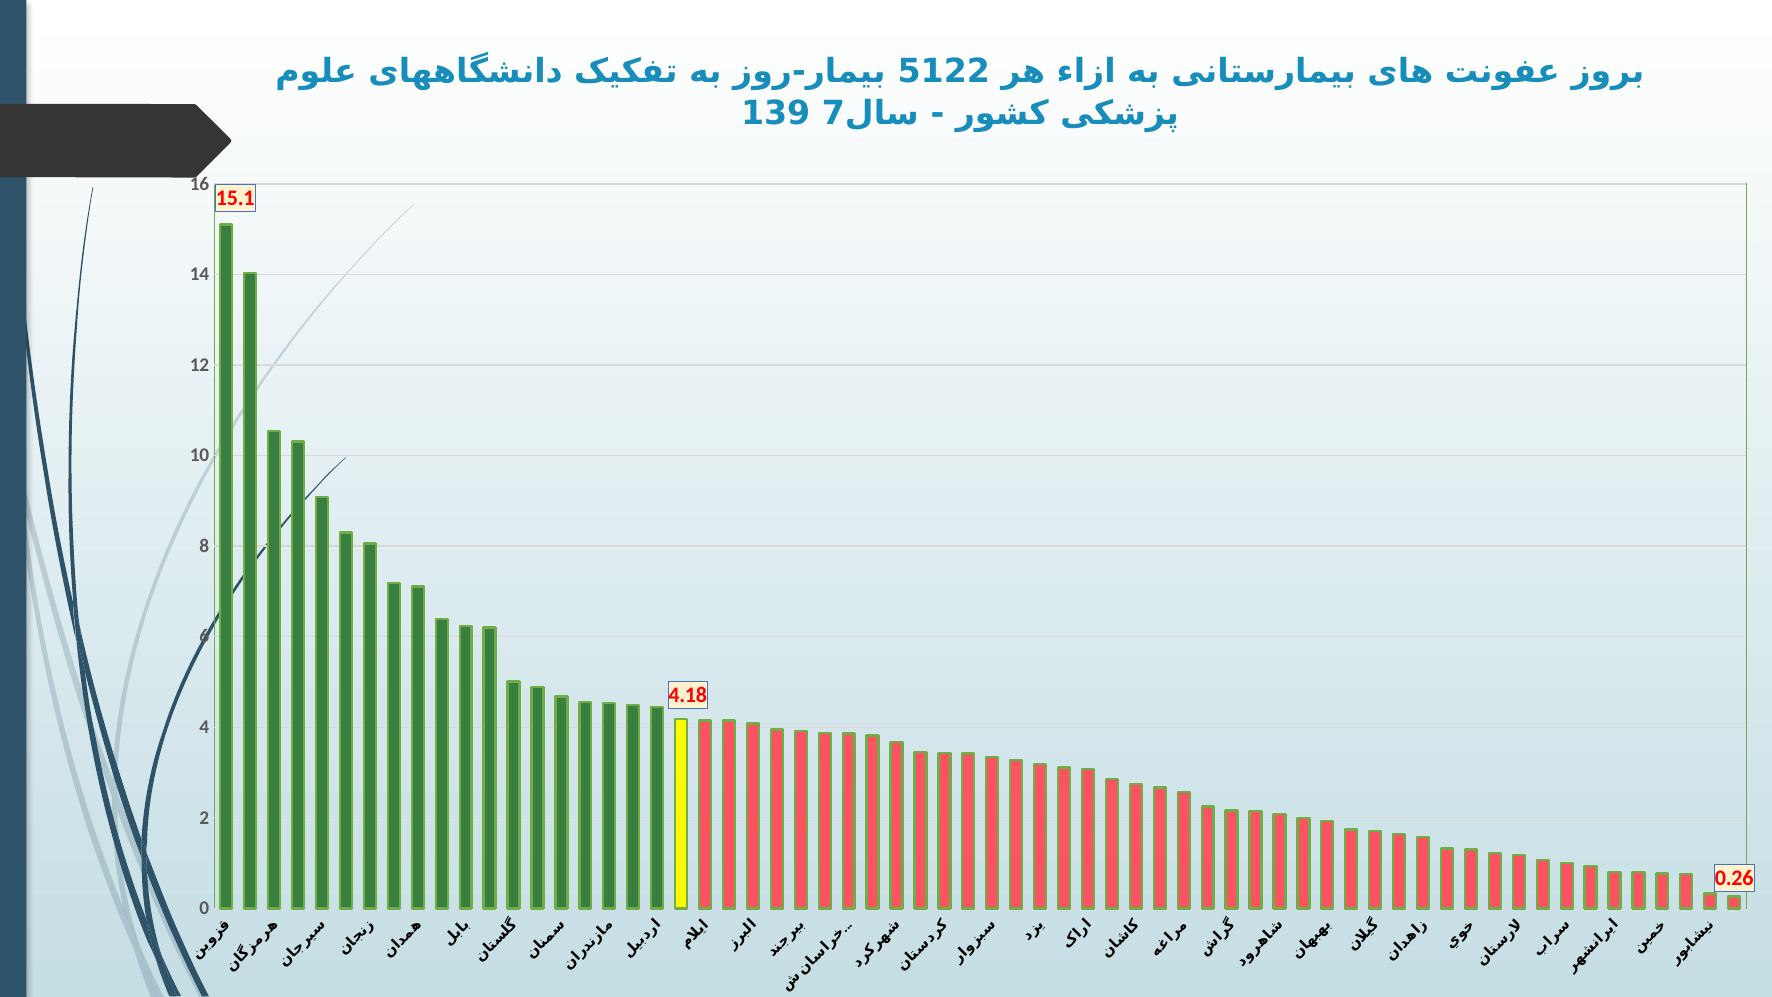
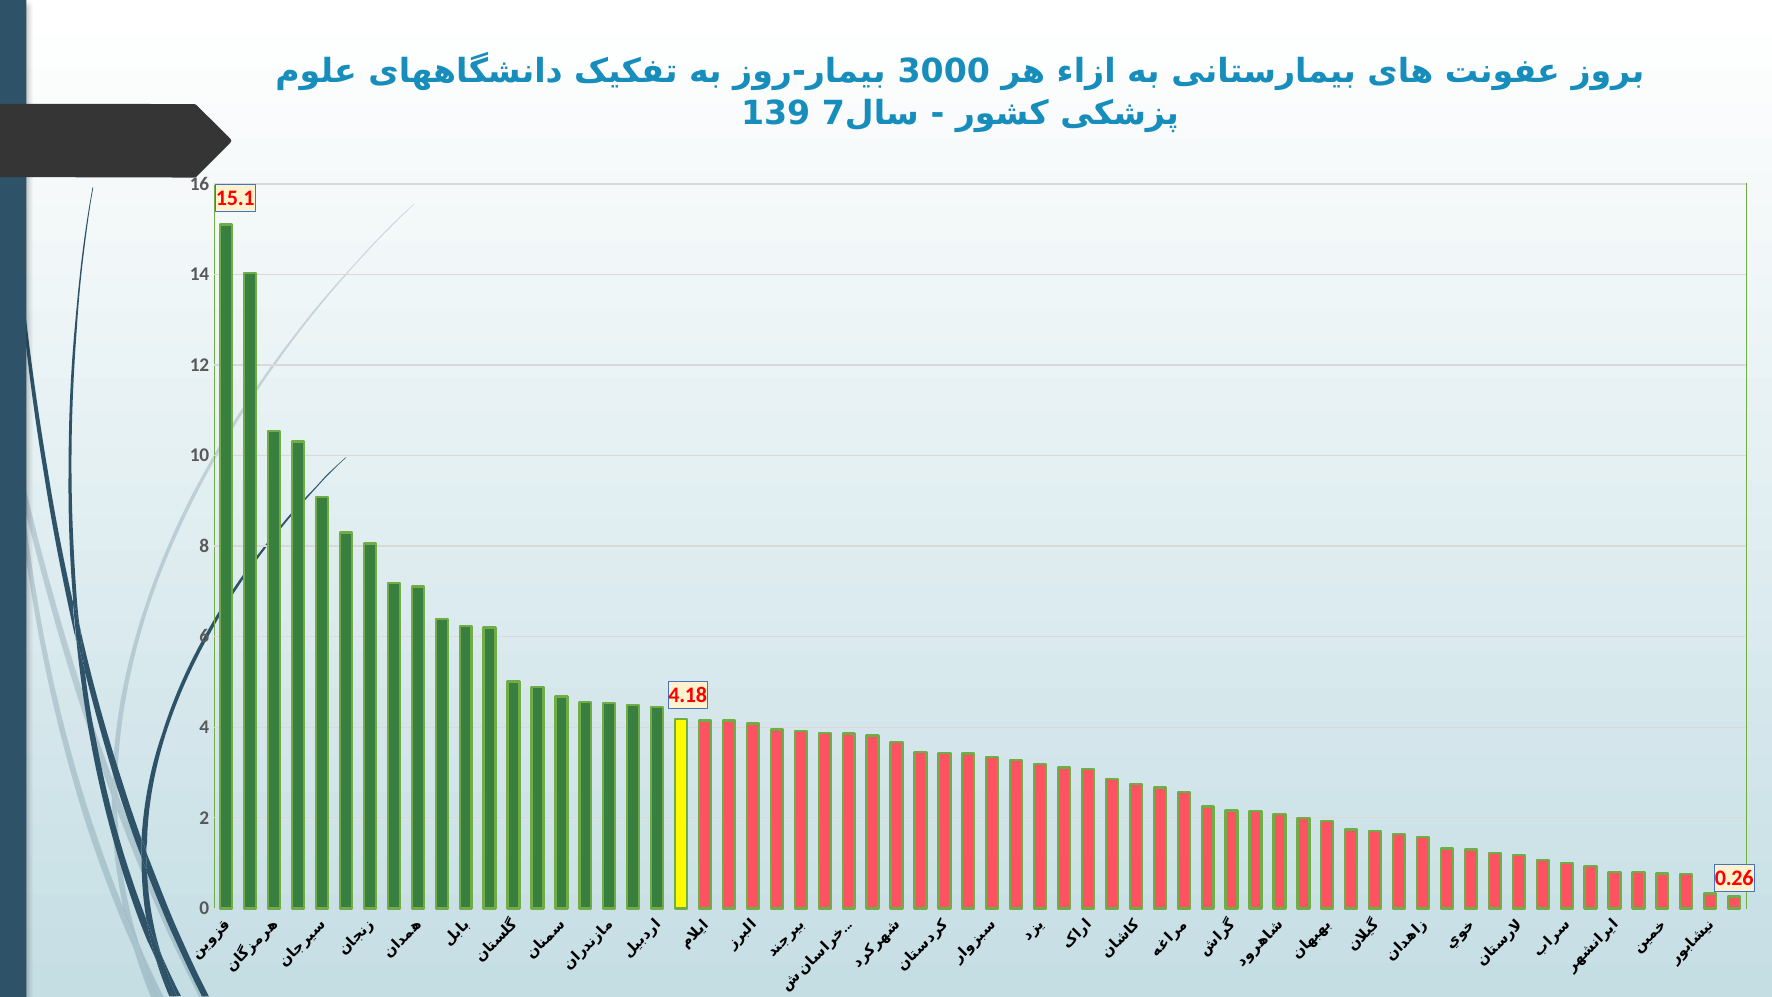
5122: 5122 -> 3000 (944, 71)
